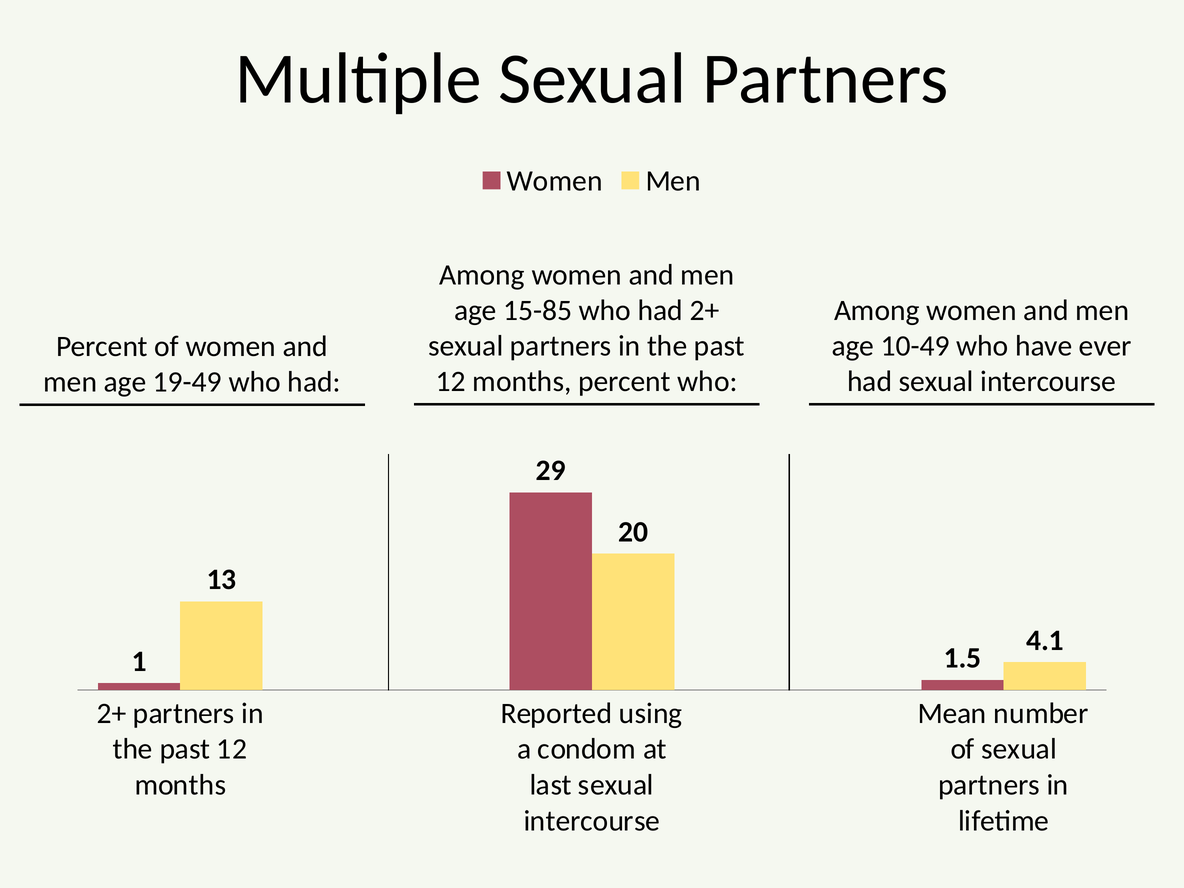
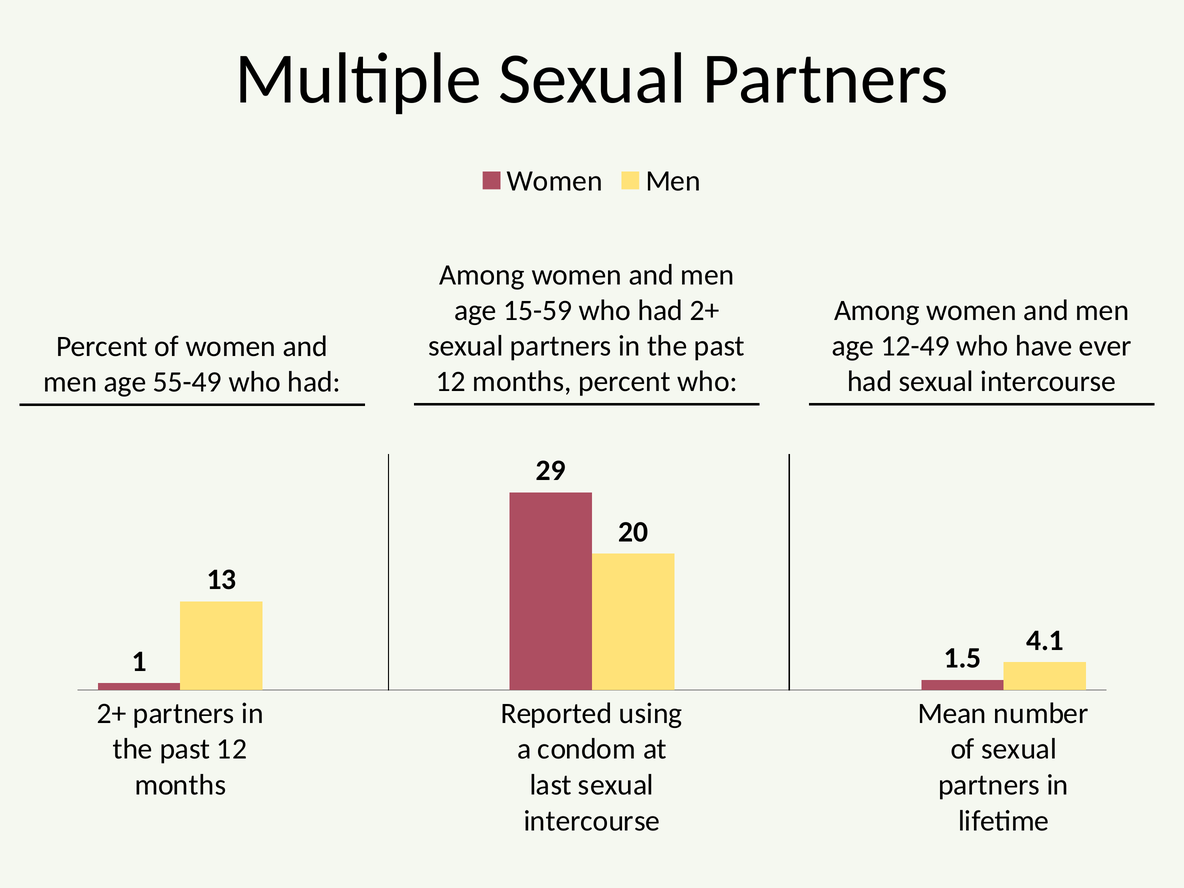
15-85: 15-85 -> 15-59 (538, 310)
10-49: 10-49 -> 12-49 (915, 346)
19-49: 19-49 -> 55-49 (187, 382)
